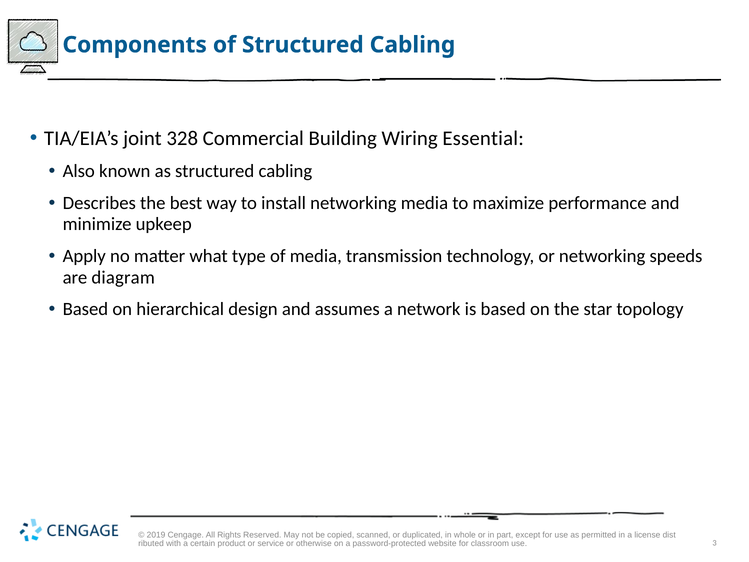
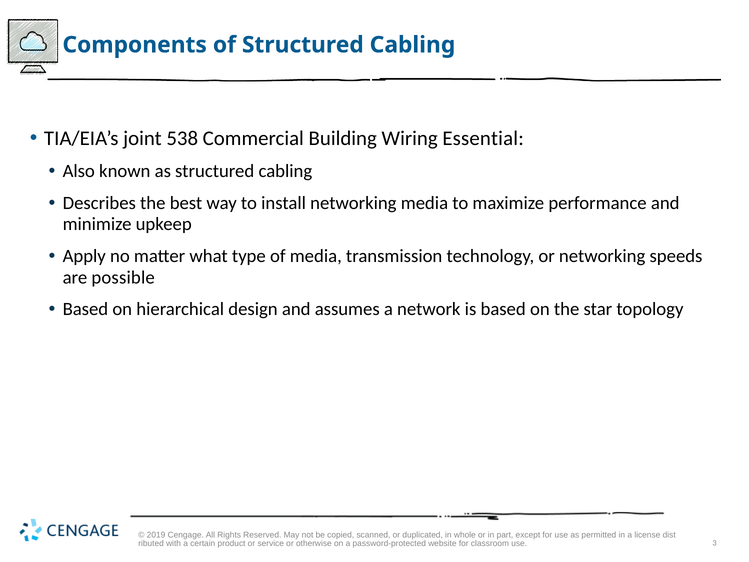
328: 328 -> 538 (182, 138)
diagram: diagram -> possible (123, 277)
